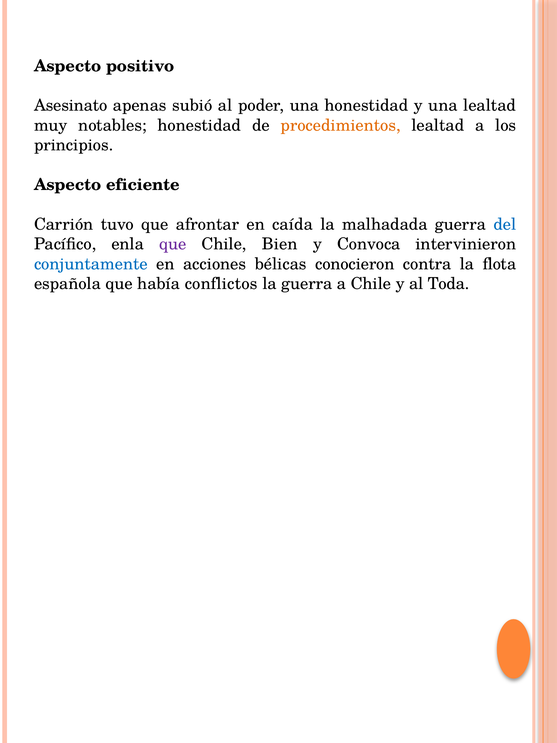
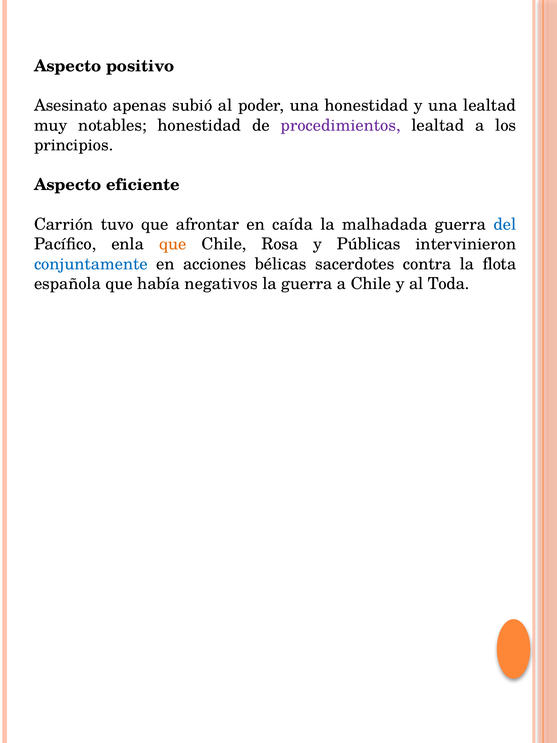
procedimientos colour: orange -> purple (341, 125)
que colour: purple -> orange (173, 244)
Bien: Bien -> Rosa (280, 244)
Convoca: Convoca -> Públicas (369, 244)
conocieron: conocieron -> sacerdotes (355, 264)
conflictos: conflictos -> negativos (221, 284)
